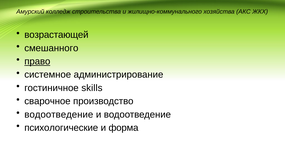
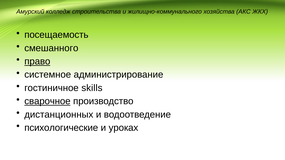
возрастающей: возрастающей -> посещаемость (56, 35)
сварочное underline: none -> present (47, 101)
водоотведение: водоотведение -> дистанционных (59, 115)
форма: форма -> уроках (123, 128)
